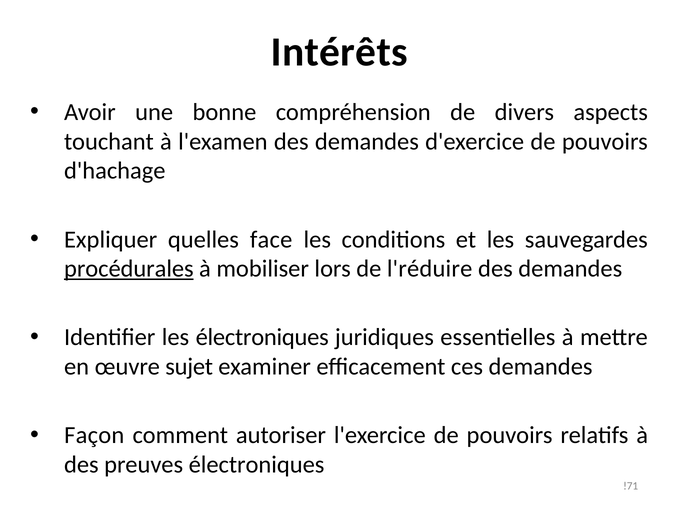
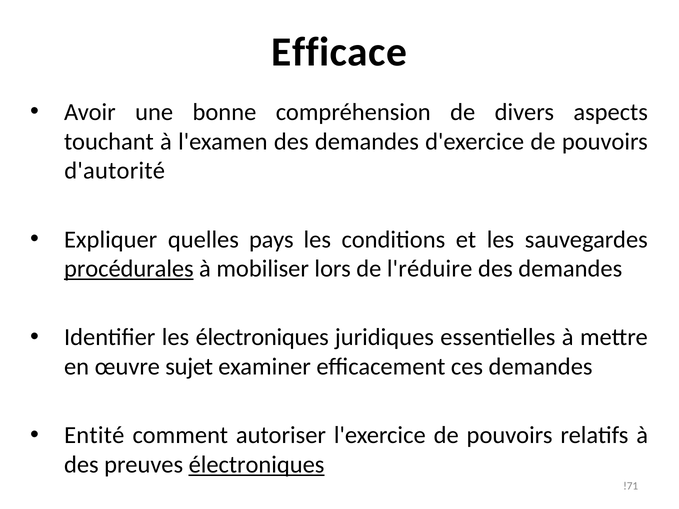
Intérêts: Intérêts -> Efficace (339, 52)
d'hachage: d'hachage -> d'autorité (115, 171)
face: face -> pays (271, 240)
Façon: Façon -> Entité (94, 436)
électroniques underline: none -> present (257, 465)
